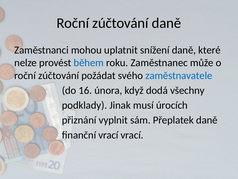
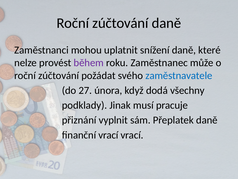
během colour: blue -> purple (89, 63)
16: 16 -> 27 (85, 90)
úrocích: úrocích -> pracuje (172, 105)
